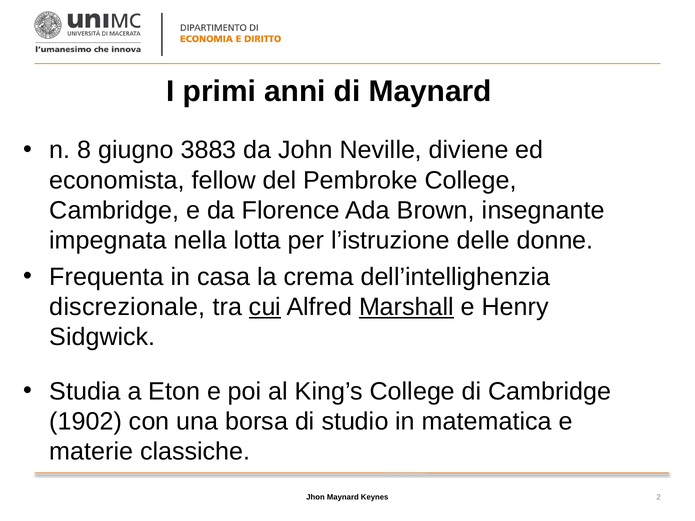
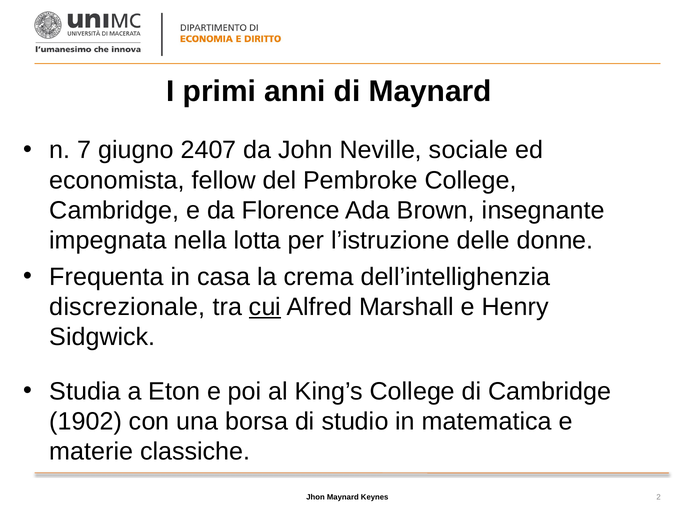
8: 8 -> 7 (84, 150)
3883: 3883 -> 2407 (209, 150)
diviene: diviene -> sociale (469, 150)
Marshall underline: present -> none (406, 307)
